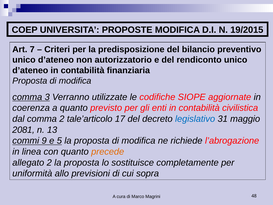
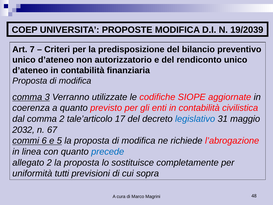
19/2015: 19/2015 -> 19/2039 (247, 30)
2081: 2081 -> 2032 (23, 130)
13: 13 -> 67 (52, 130)
9: 9 -> 6 (44, 141)
precede colour: orange -> blue (108, 152)
allo: allo -> tutti (62, 173)
